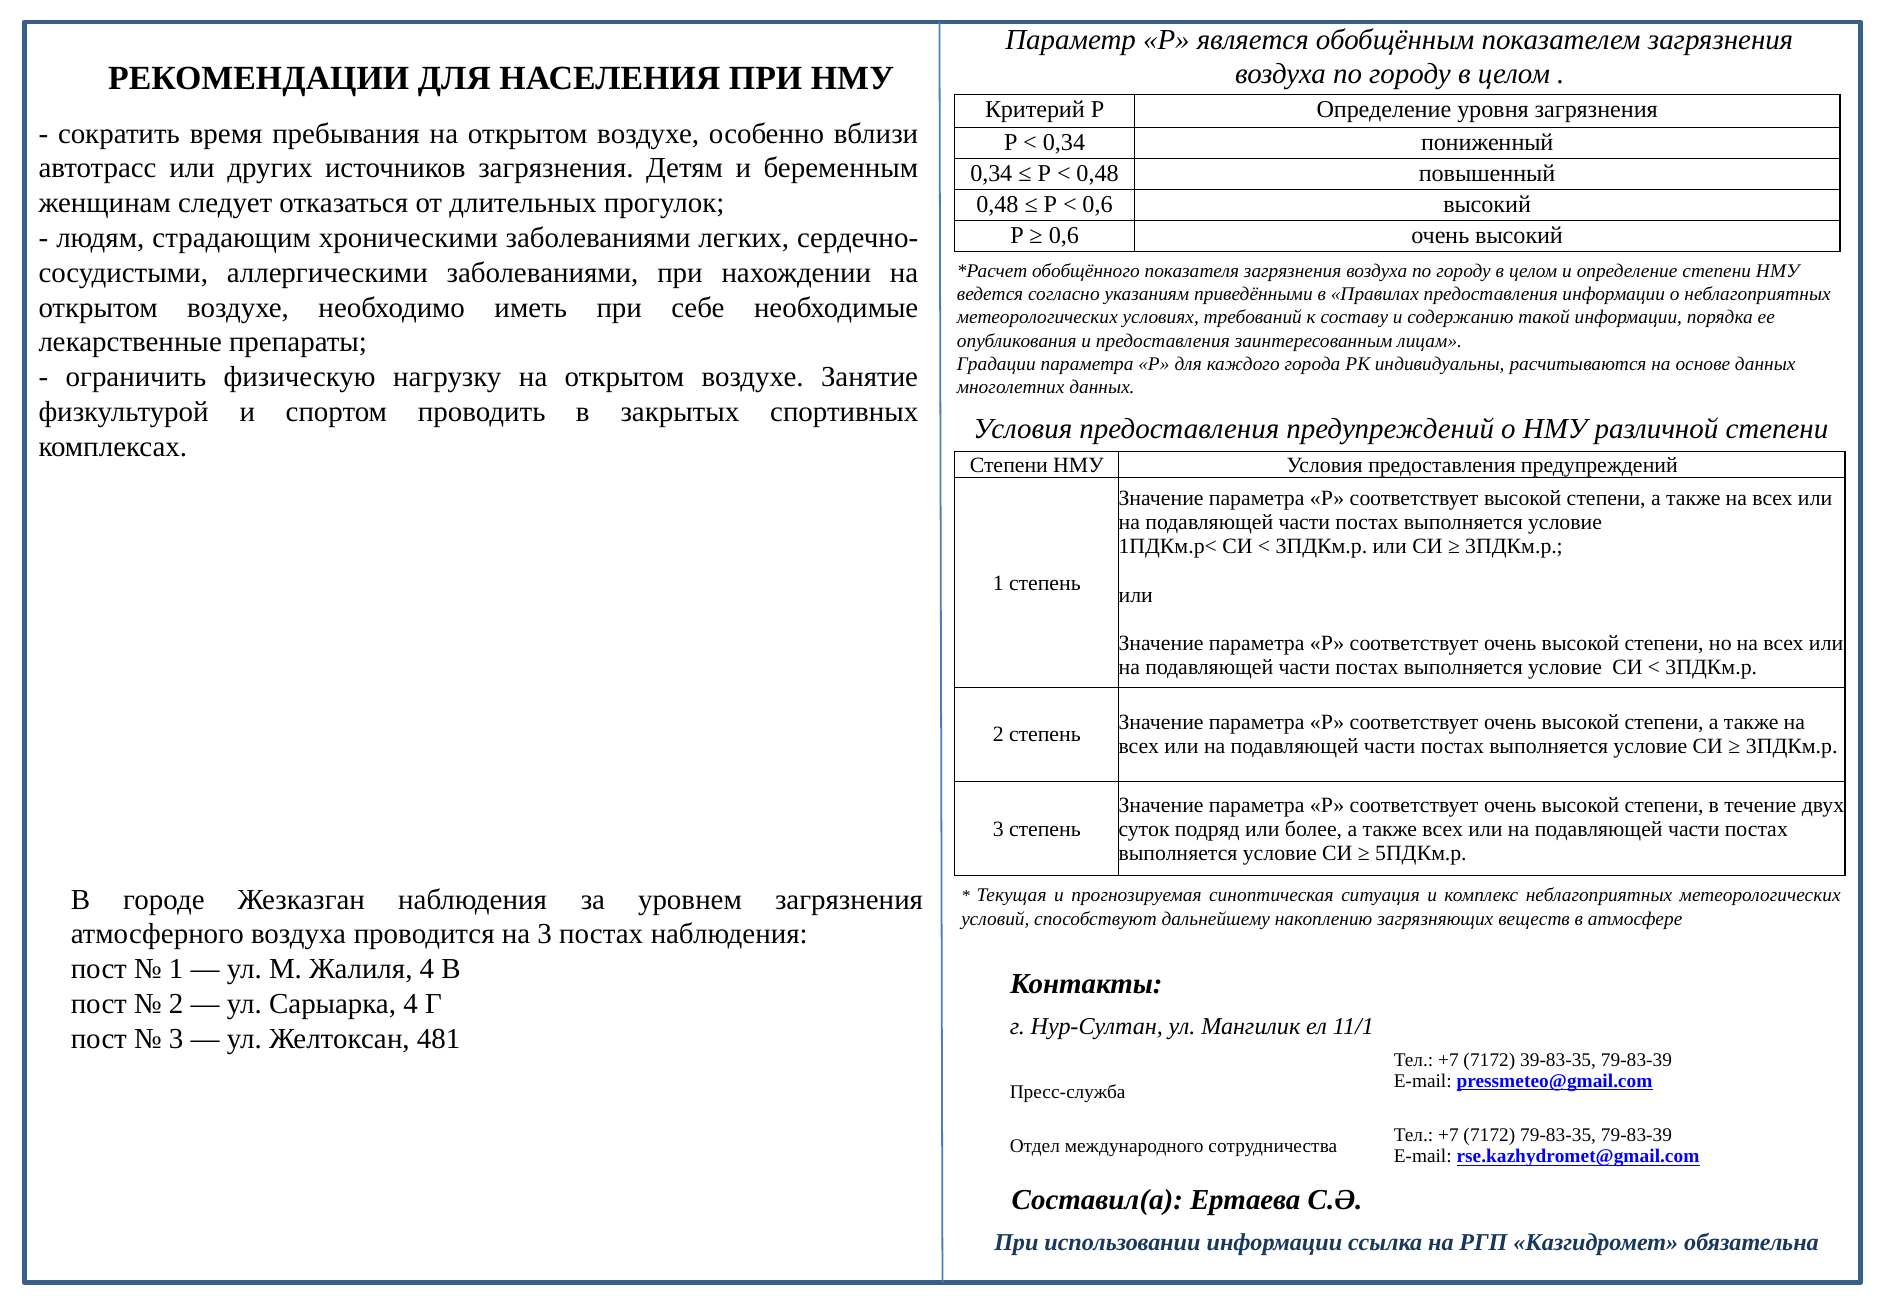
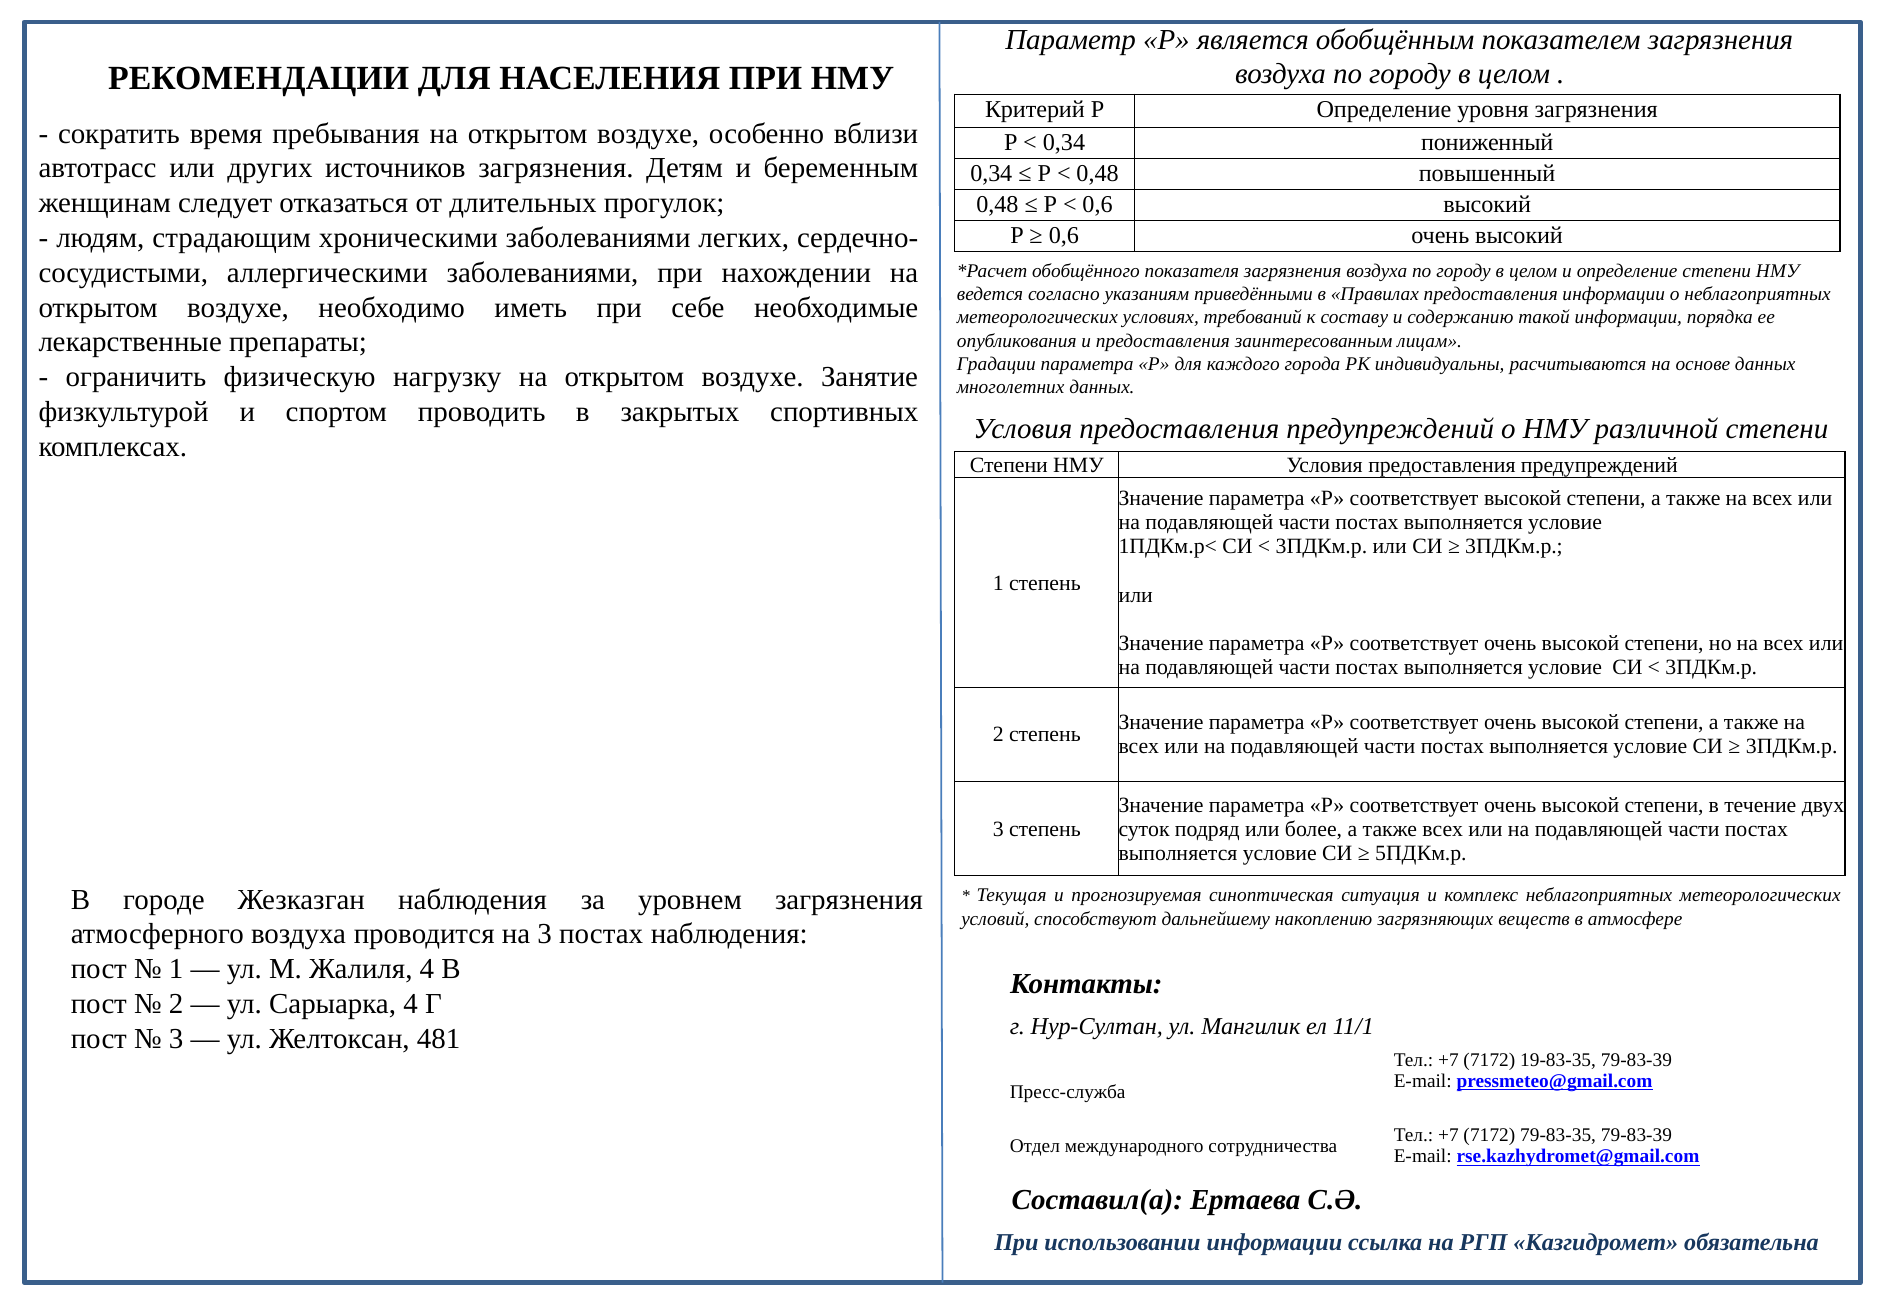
39-83-35: 39-83-35 -> 19-83-35 (1558, 1060)
